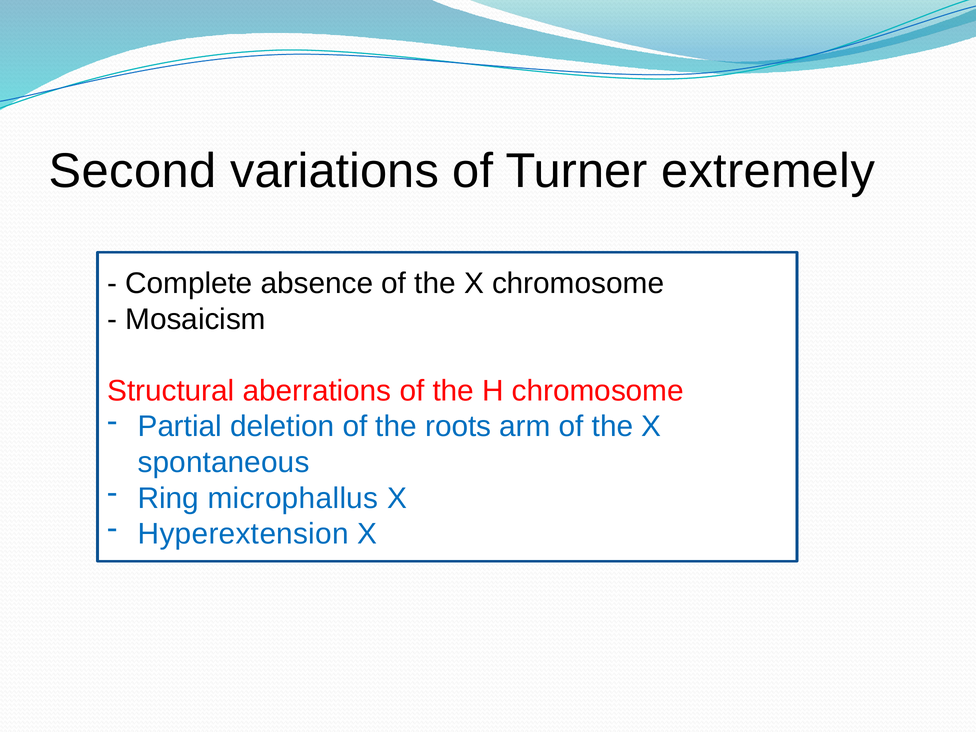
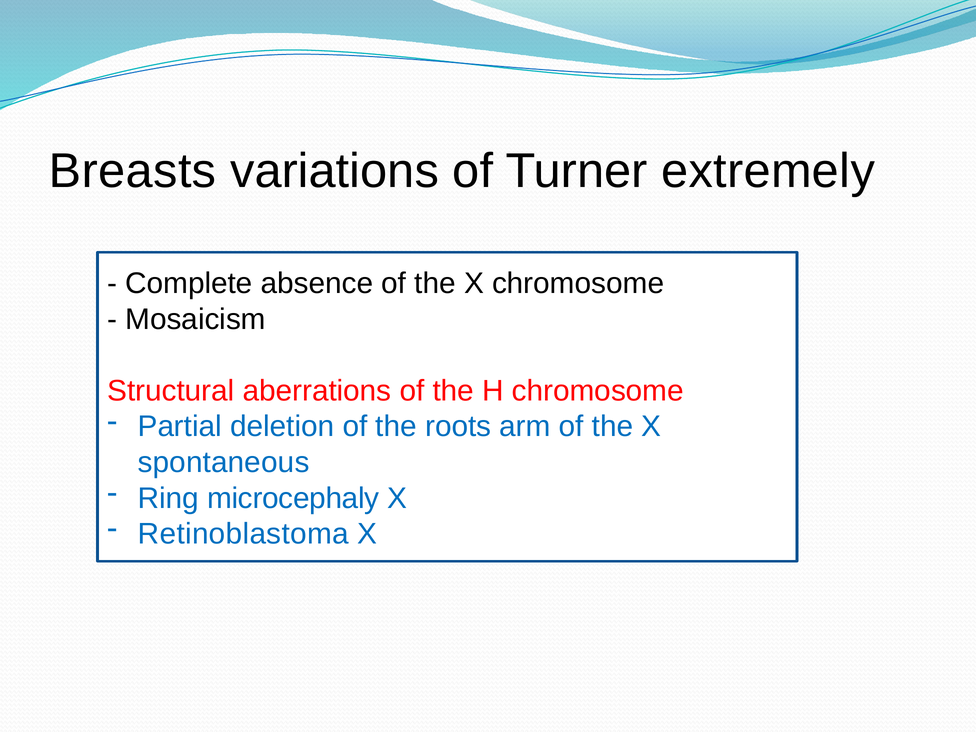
Second: Second -> Breasts (133, 171)
microphallus: microphallus -> microcephaly (293, 498)
Hyperextension: Hyperextension -> Retinoblastoma (243, 534)
